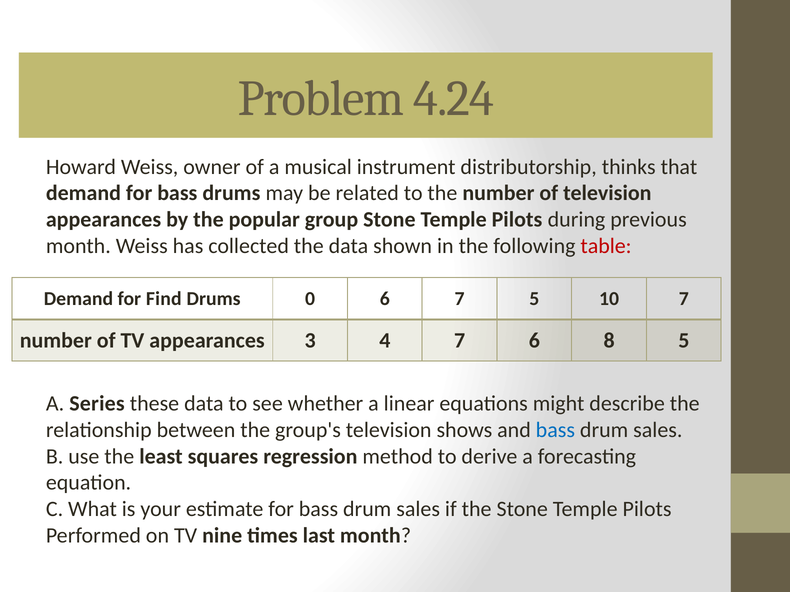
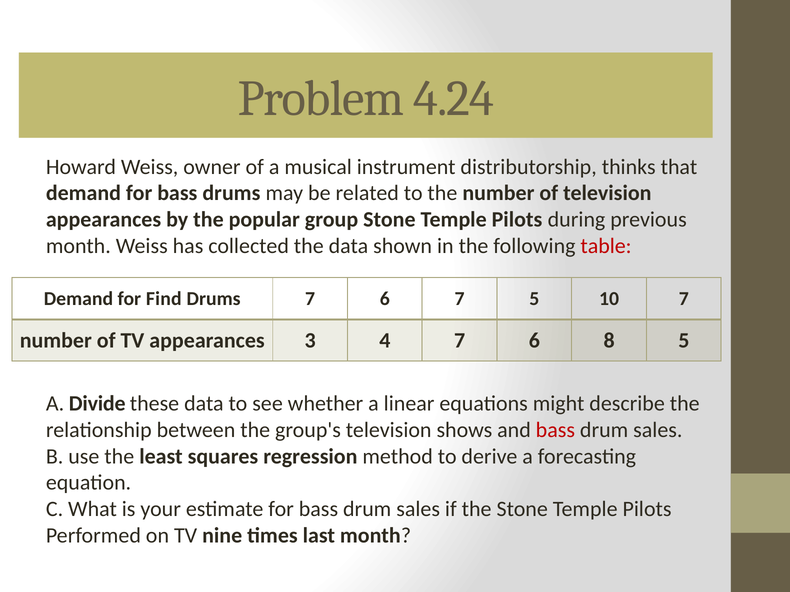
Drums 0: 0 -> 7 (310, 299)
Series: Series -> Divide (97, 404)
bass colour: blue -> red (555, 430)
